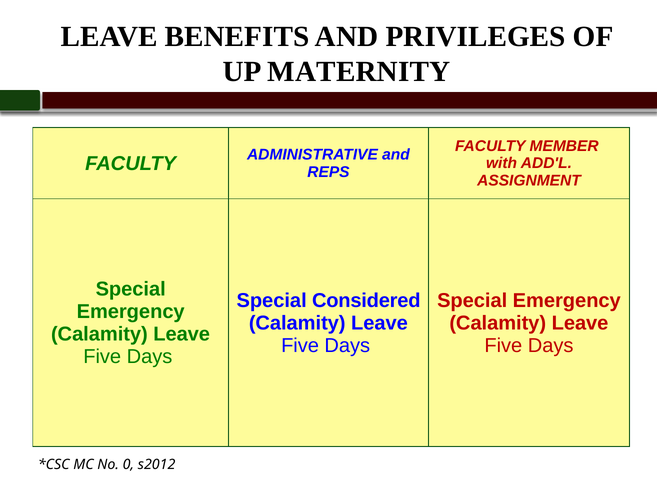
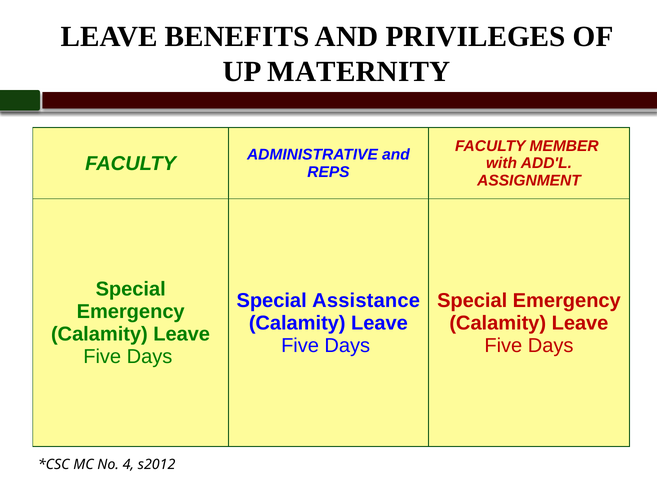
Considered: Considered -> Assistance (366, 300)
0: 0 -> 4 (128, 464)
